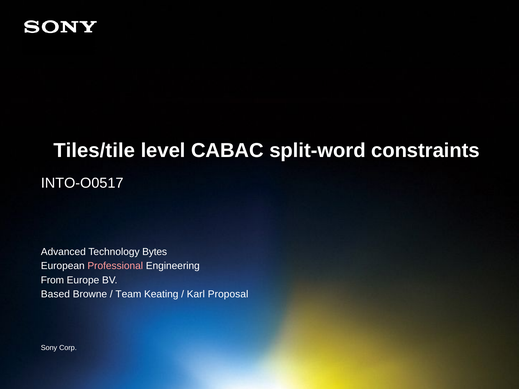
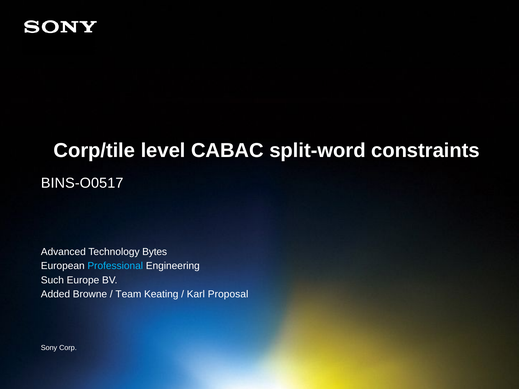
Tiles/tile: Tiles/tile -> Corp/tile (94, 151)
INTO-O0517: INTO-O0517 -> BINS-O0517 (82, 183)
Professional colour: pink -> light blue (115, 266)
From: From -> Such (52, 280)
Based: Based -> Added (55, 294)
